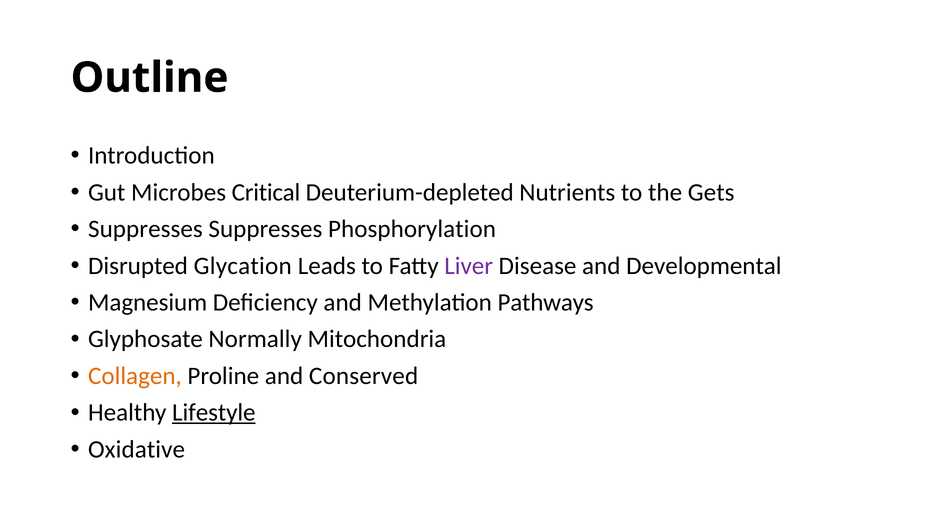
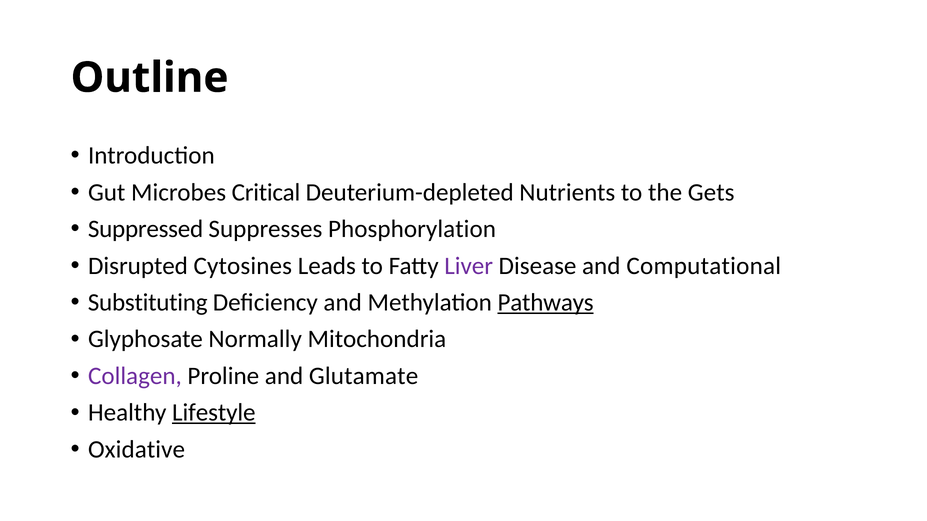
Suppresses: Suppresses -> Suppressed (146, 229)
Glycation: Glycation -> Cytosines (243, 266)
Developmental: Developmental -> Computational (704, 266)
Magnesium: Magnesium -> Substituting (148, 303)
Pathways underline: none -> present (546, 303)
Collagen colour: orange -> purple (135, 376)
Conserved: Conserved -> Glutamate (364, 376)
